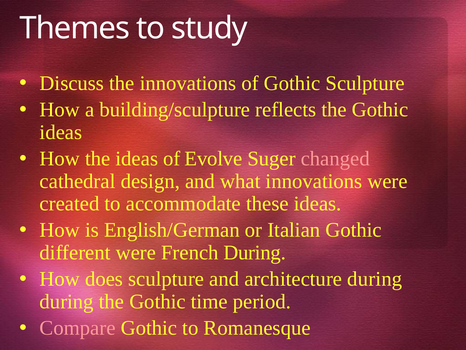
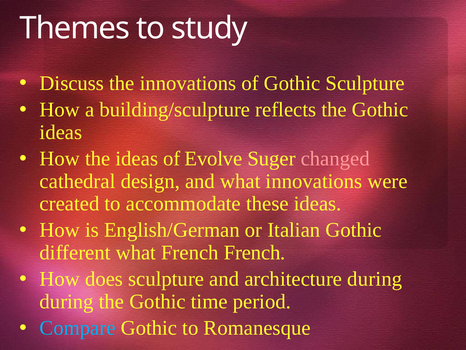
different were: were -> what (136, 252)
French During: During -> French (255, 252)
Compare colour: pink -> light blue (78, 328)
